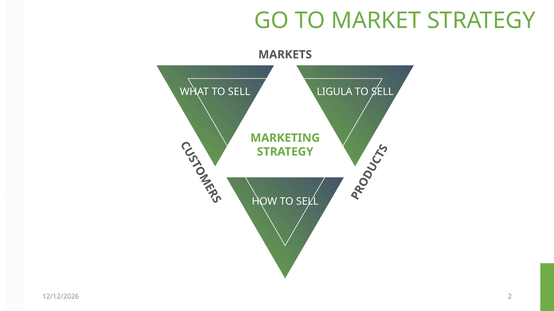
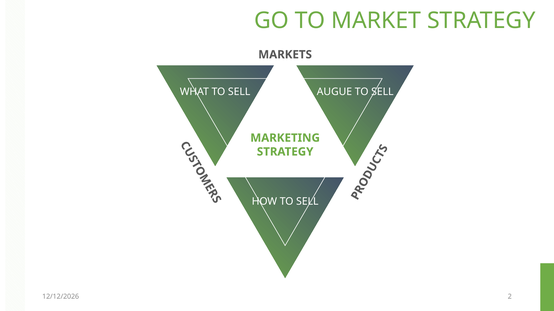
LIGULA: LIGULA -> AUGUE (334, 92)
